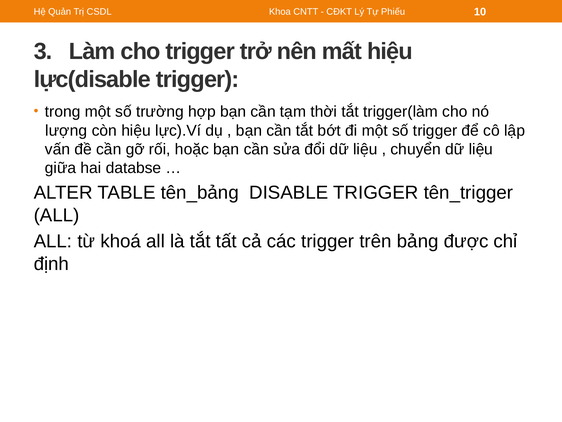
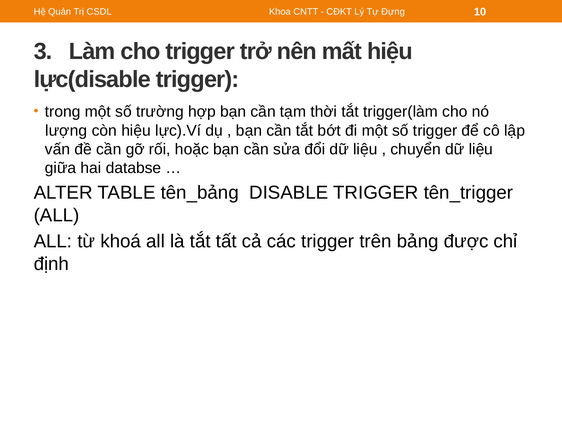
Phiếu: Phiếu -> Đựng (393, 12)
